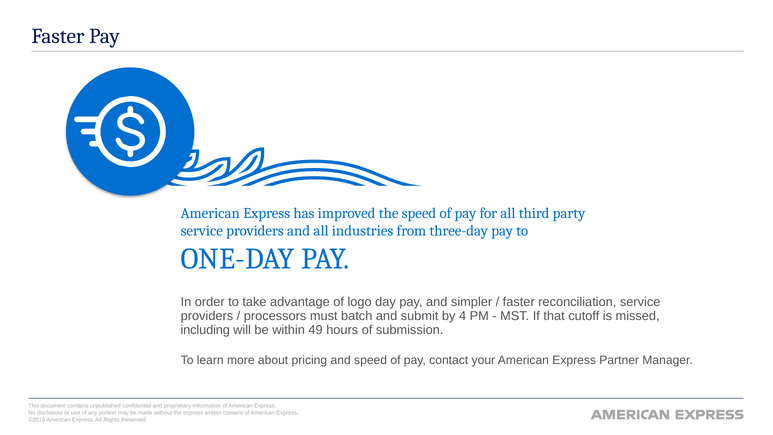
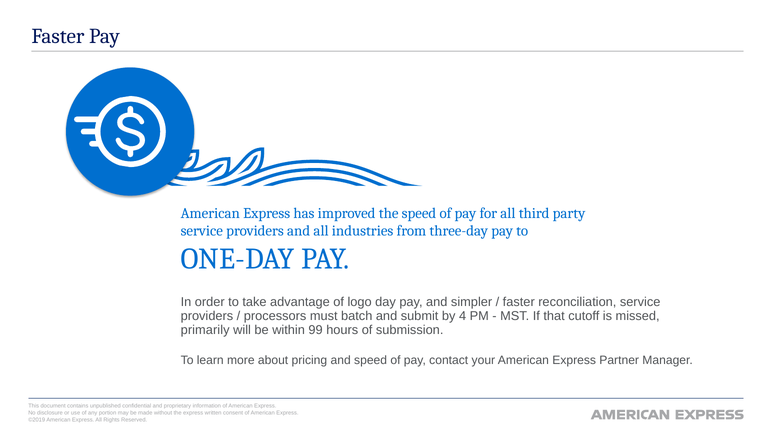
including: including -> primarily (205, 330)
49: 49 -> 99 (316, 330)
